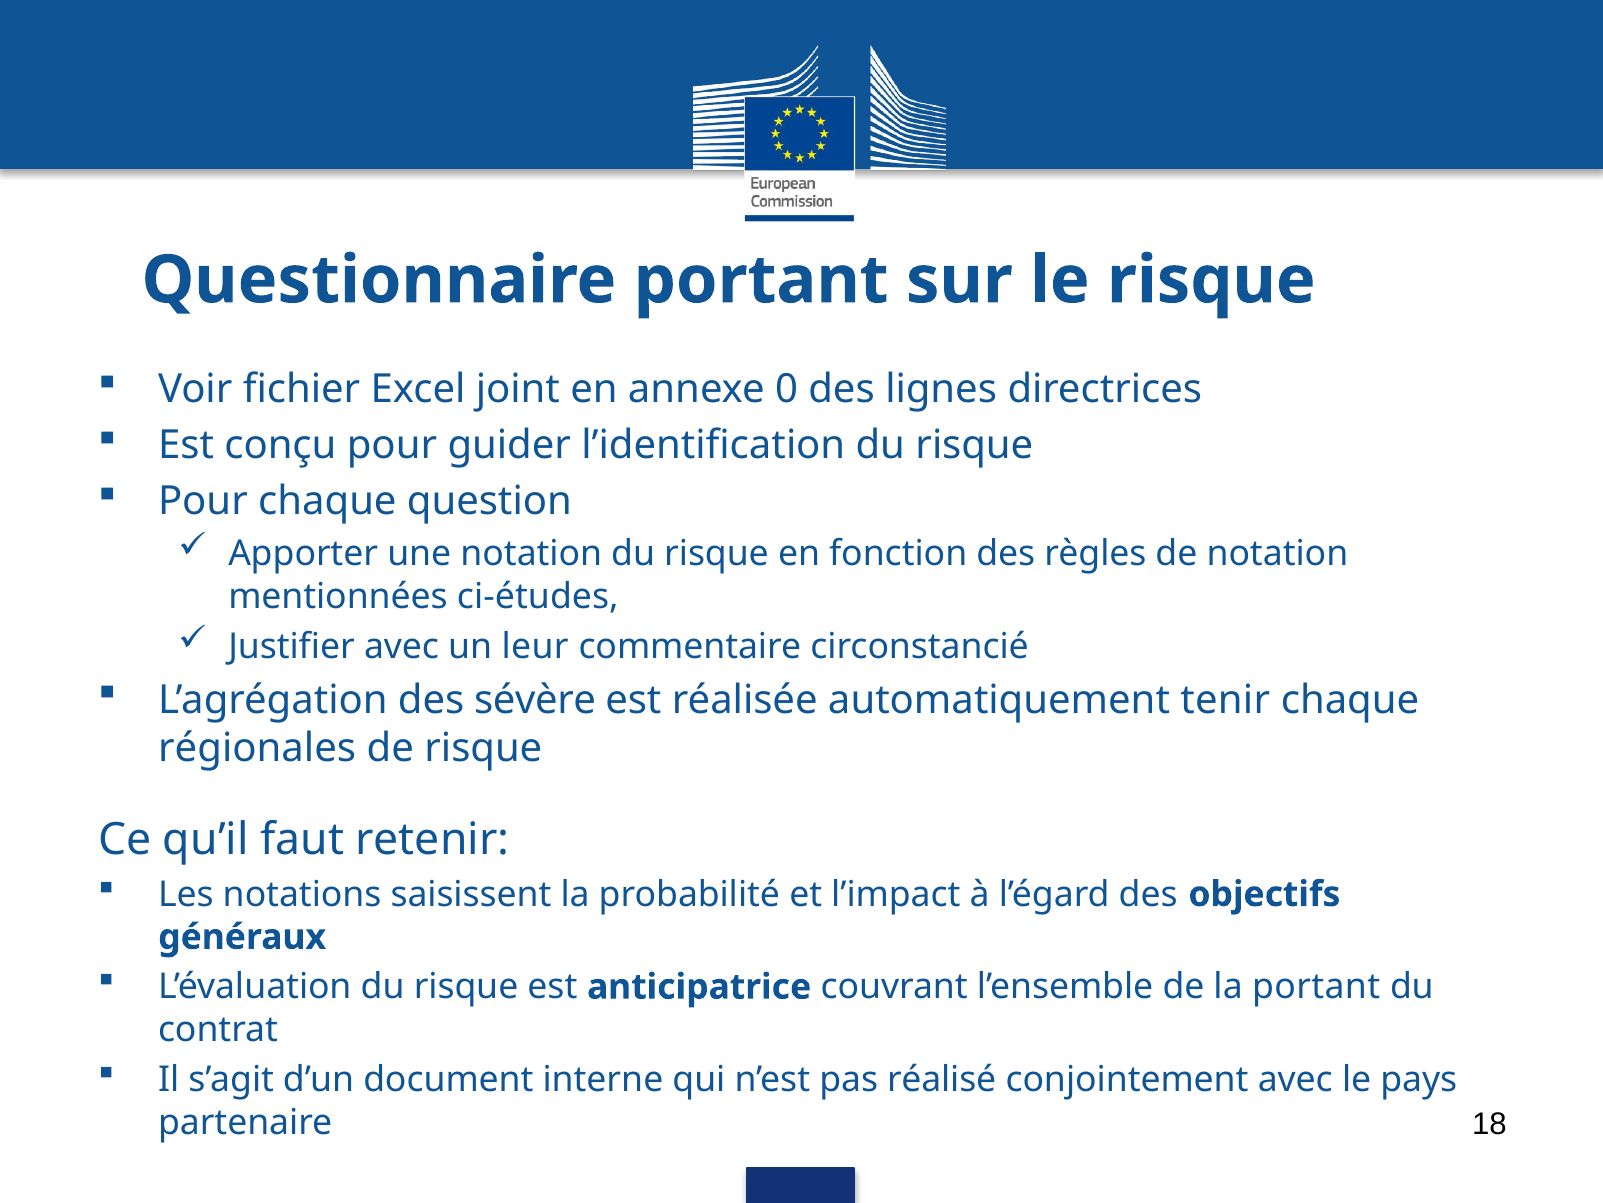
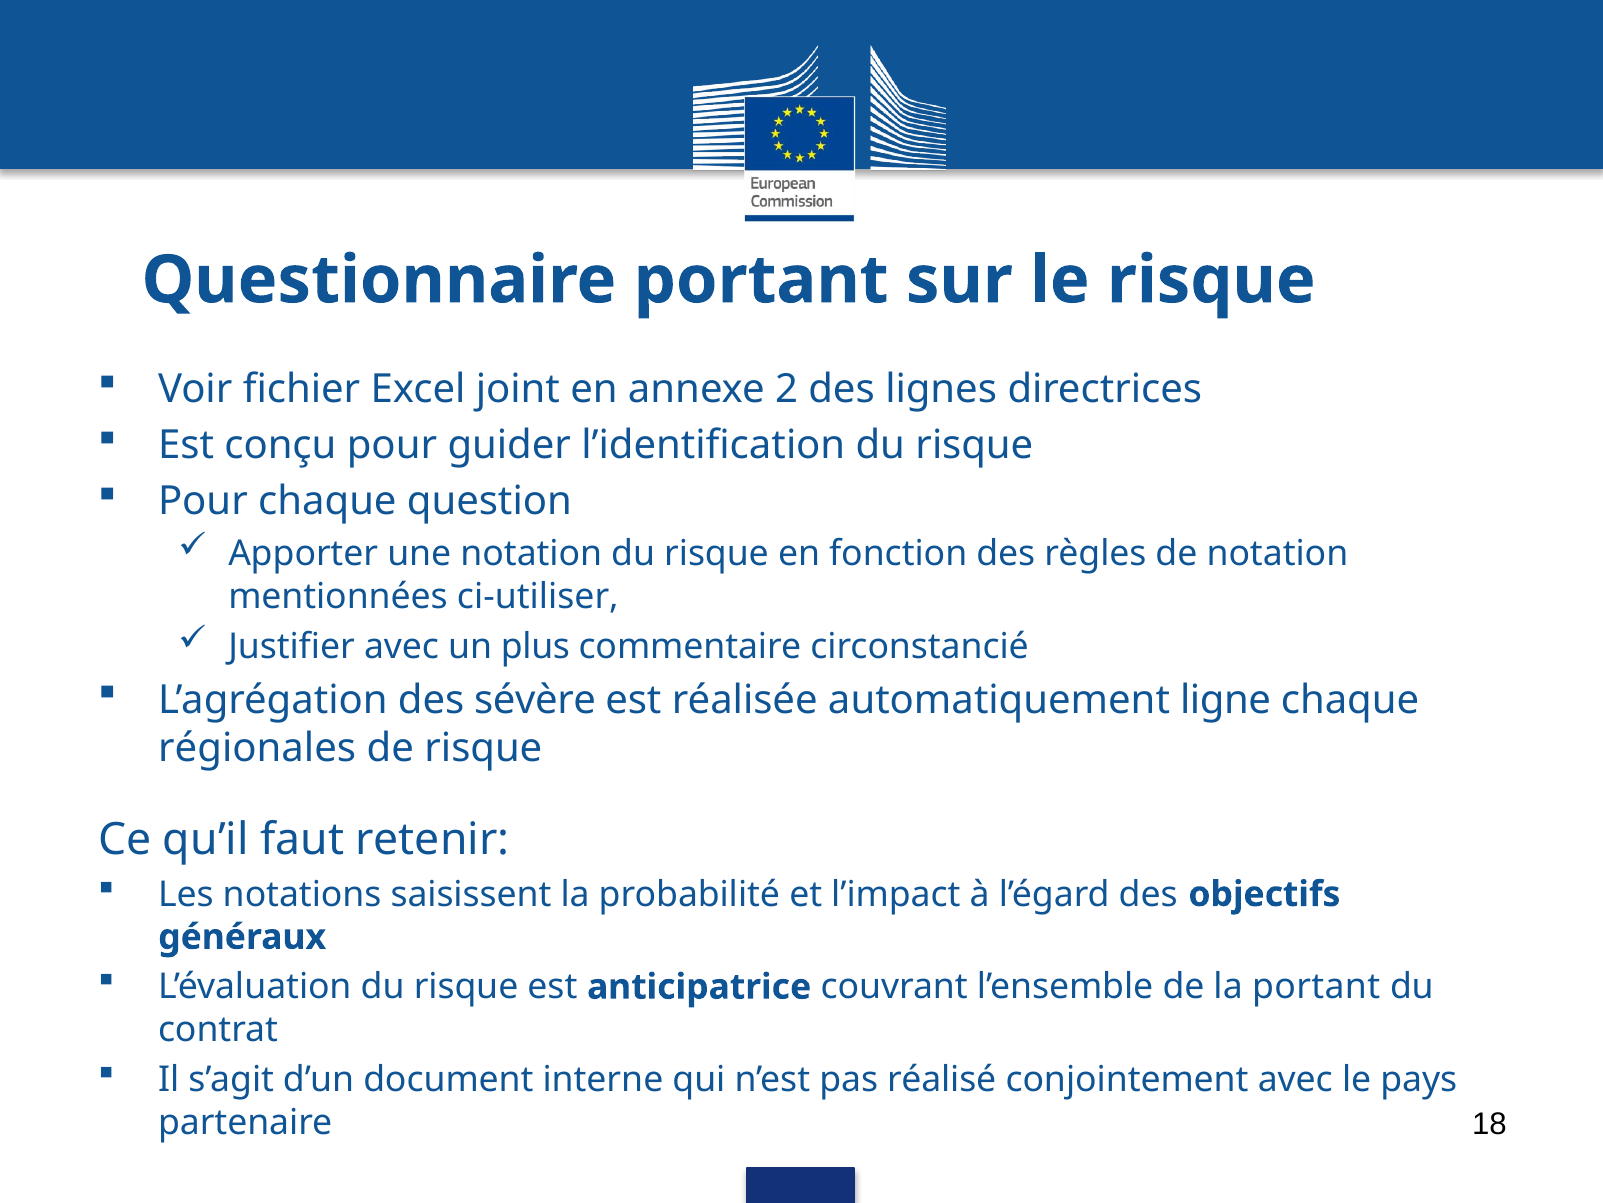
0: 0 -> 2 (786, 389)
ci-études: ci-études -> ci-utiliser (538, 596)
leur: leur -> plus (535, 646)
tenir: tenir -> ligne (1226, 700)
